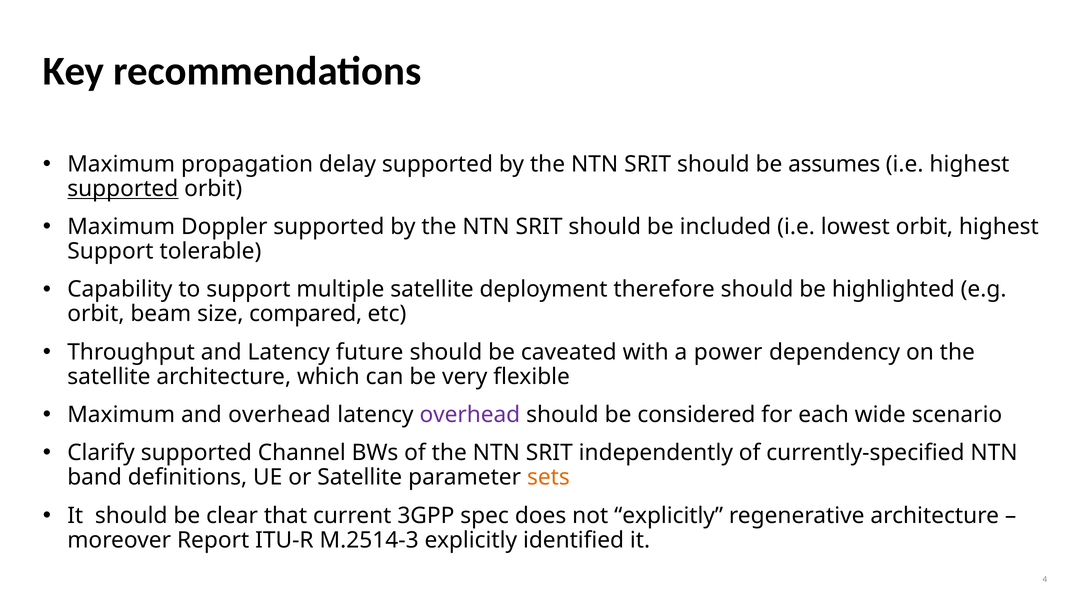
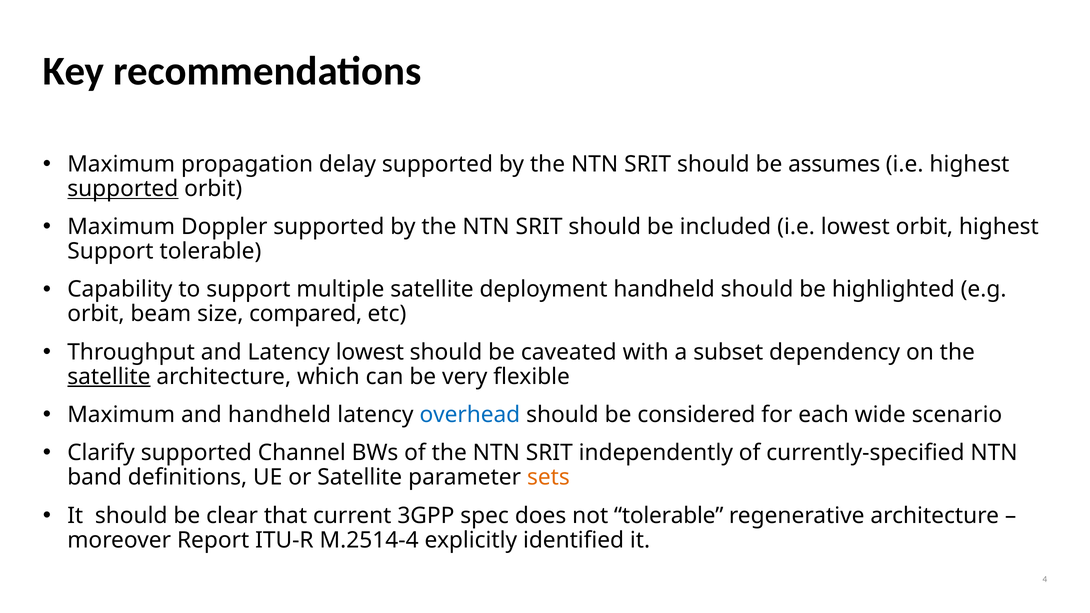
deployment therefore: therefore -> handheld (664, 289)
Latency future: future -> lowest (370, 352)
power: power -> subset (728, 352)
satellite underline: none -> present (109, 377)
and overhead: overhead -> handheld (279, 415)
overhead colour: purple -> blue (470, 415)
not explicitly: explicitly -> tolerable (669, 516)
M.2514-3: M.2514-3 -> M.2514-4 (369, 540)
